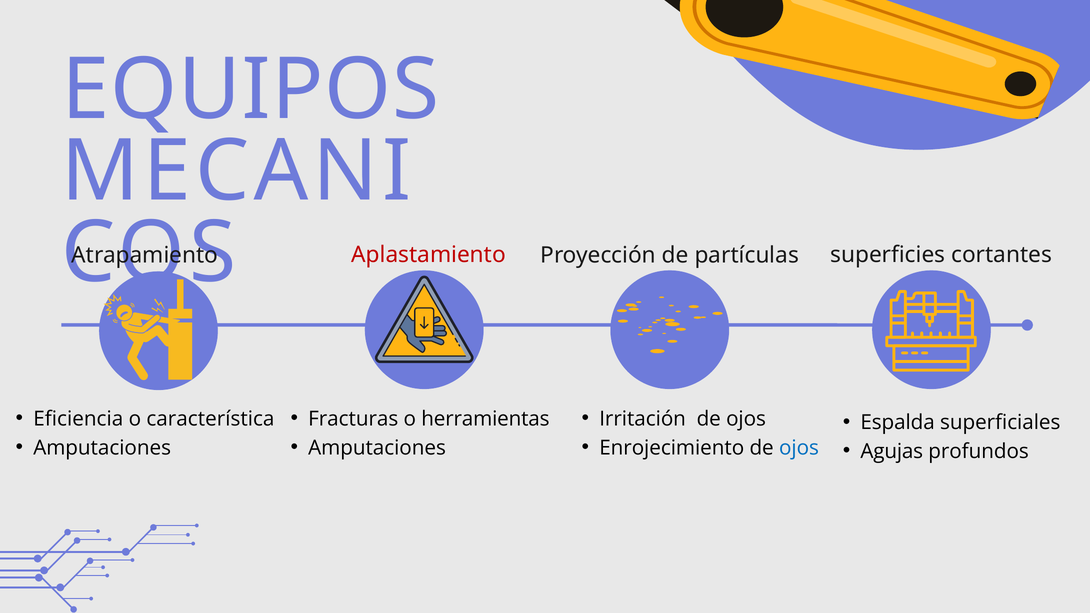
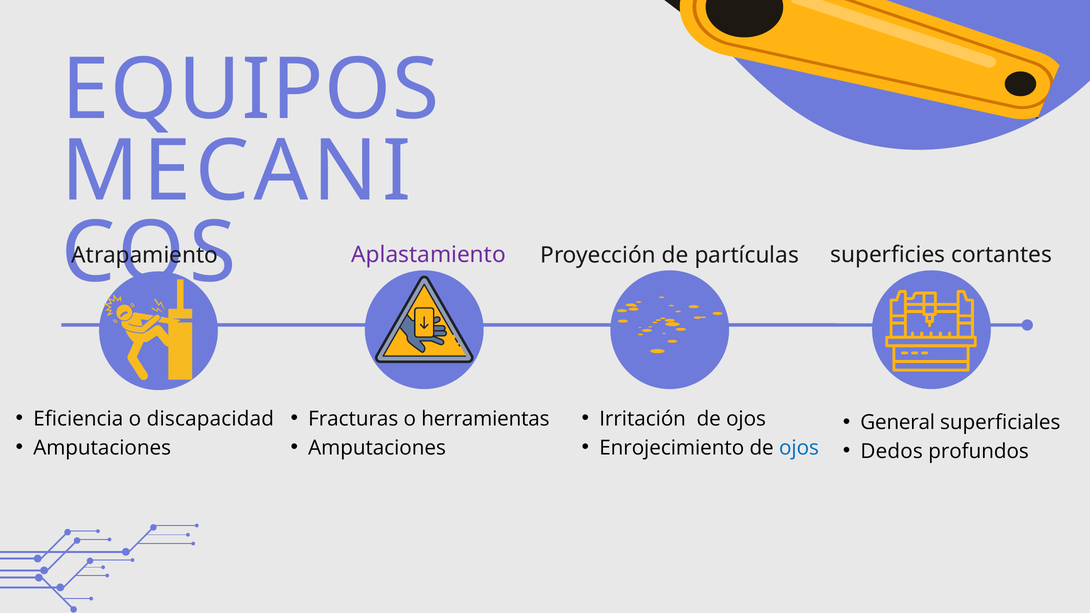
Aplastamiento colour: red -> purple (429, 255)
característica: característica -> discapacidad (210, 419)
Espalda: Espalda -> General (898, 422)
Agujas: Agujas -> Dedos (892, 451)
